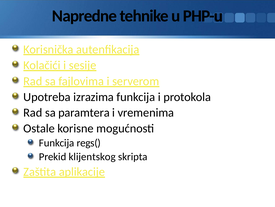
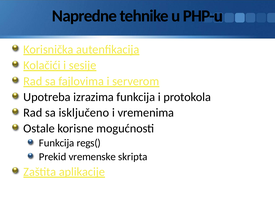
paramtera: paramtera -> isključeno (84, 112)
klijentskog: klijentskog -> vremenske (92, 156)
